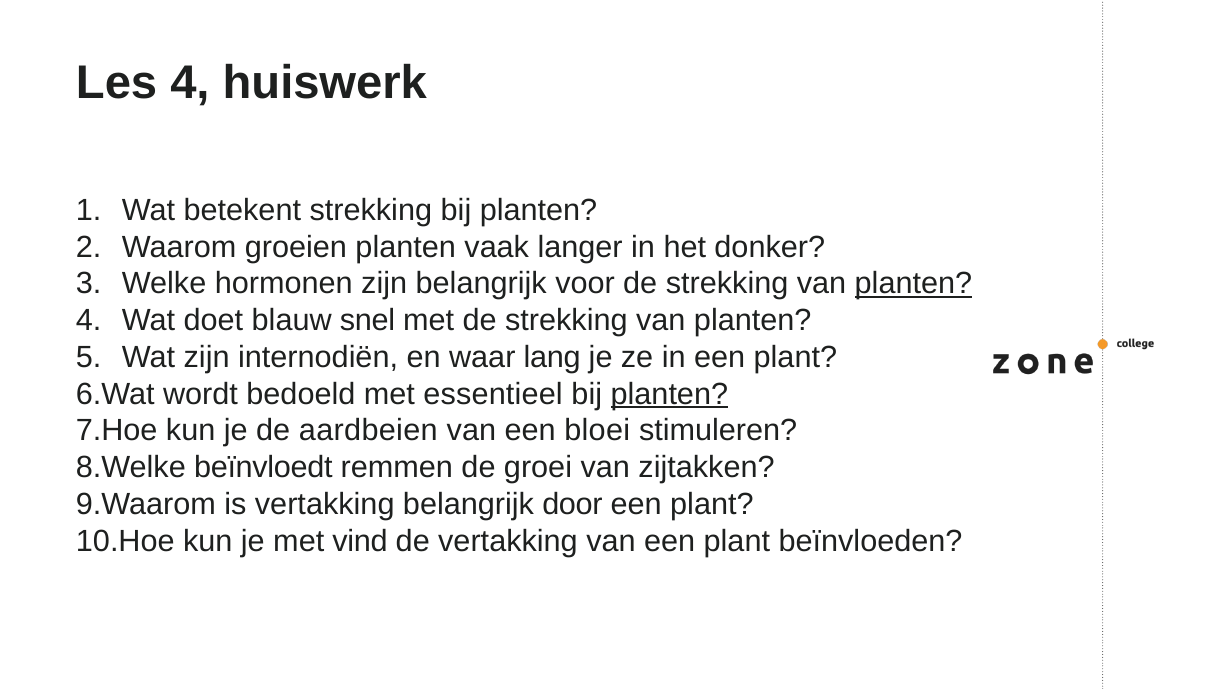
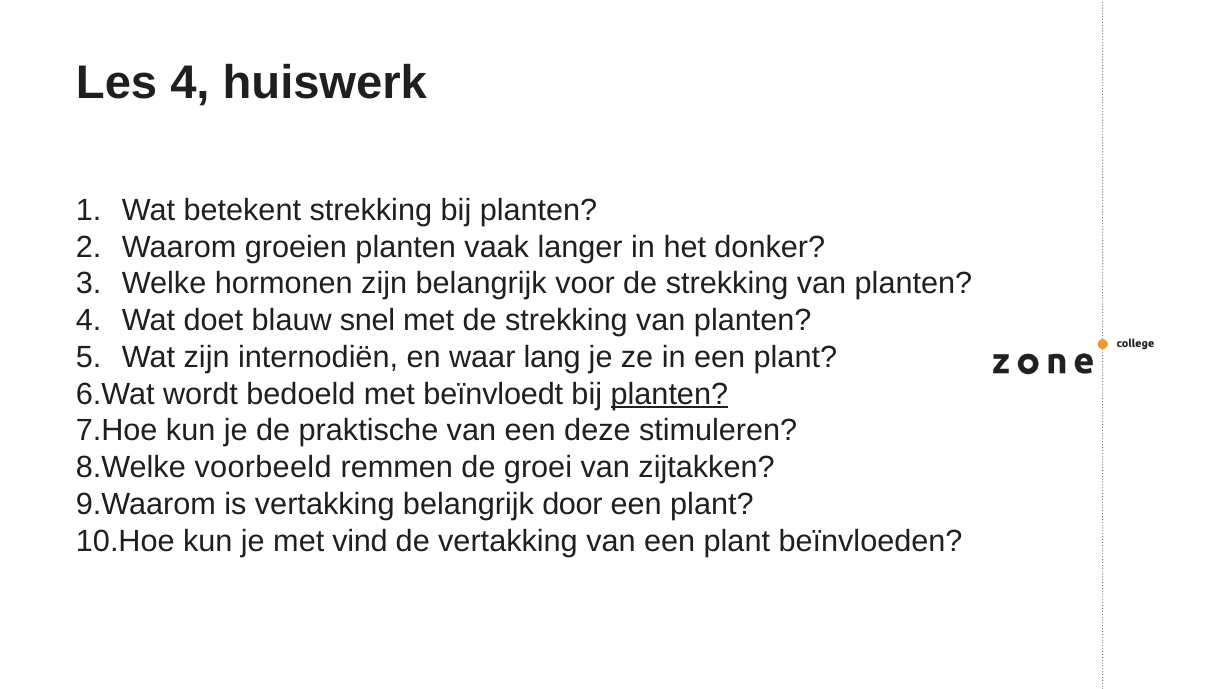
planten underline: present -> none (913, 284)
essentieel: essentieel -> beïnvloedt (493, 394)
aardbeien: aardbeien -> praktische (368, 431)
bloei: bloei -> deze (597, 431)
beïnvloedt: beïnvloedt -> voorbeeld (263, 468)
